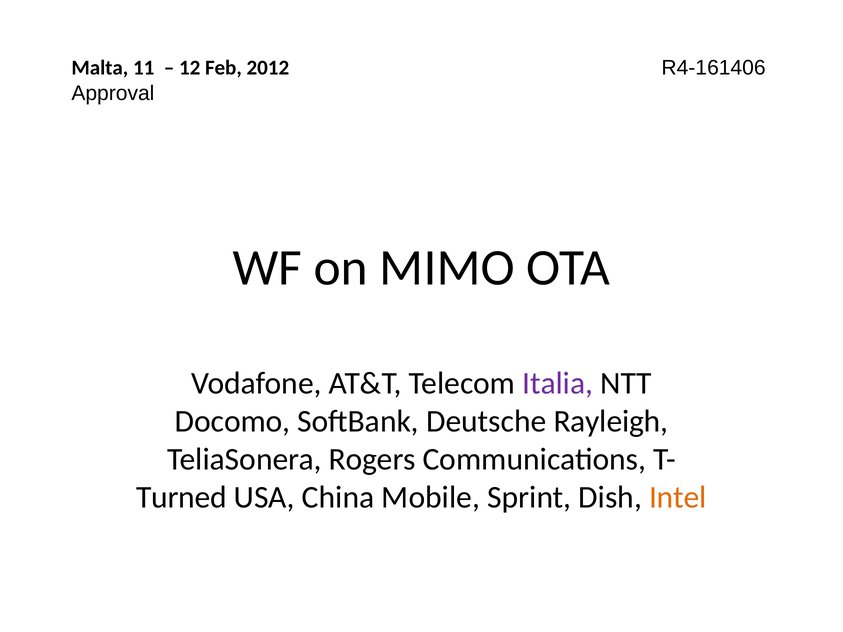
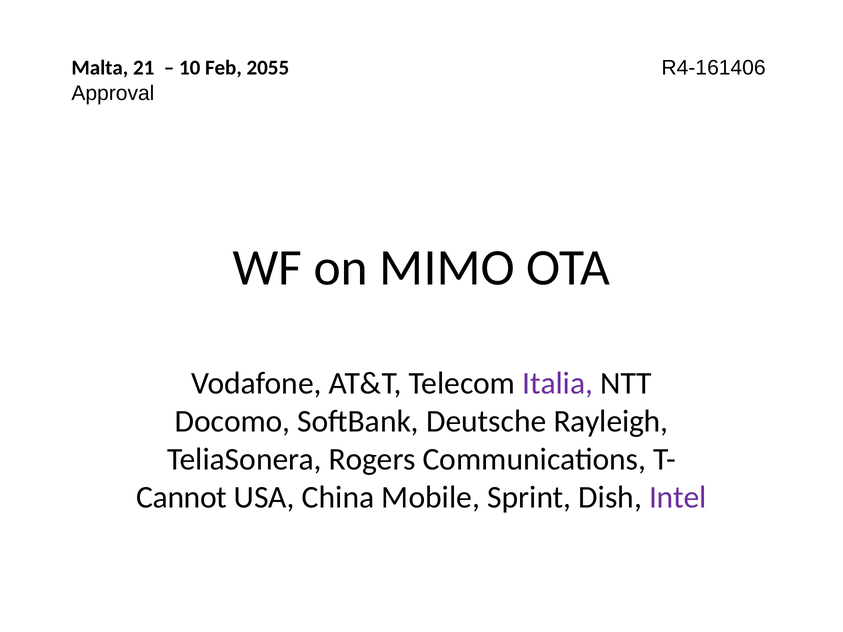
11: 11 -> 21 (144, 68)
12: 12 -> 10 (190, 68)
2012: 2012 -> 2055 (268, 68)
Turned: Turned -> Cannot (182, 498)
Intel colour: orange -> purple (678, 498)
